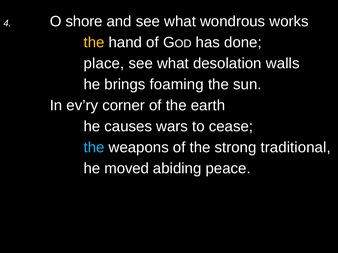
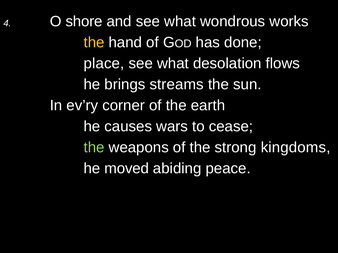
walls: walls -> flows (283, 63)
foaming: foaming -> streams (177, 84)
the colour: light blue -> light green (94, 148)
traditional: traditional -> kingdoms (296, 148)
